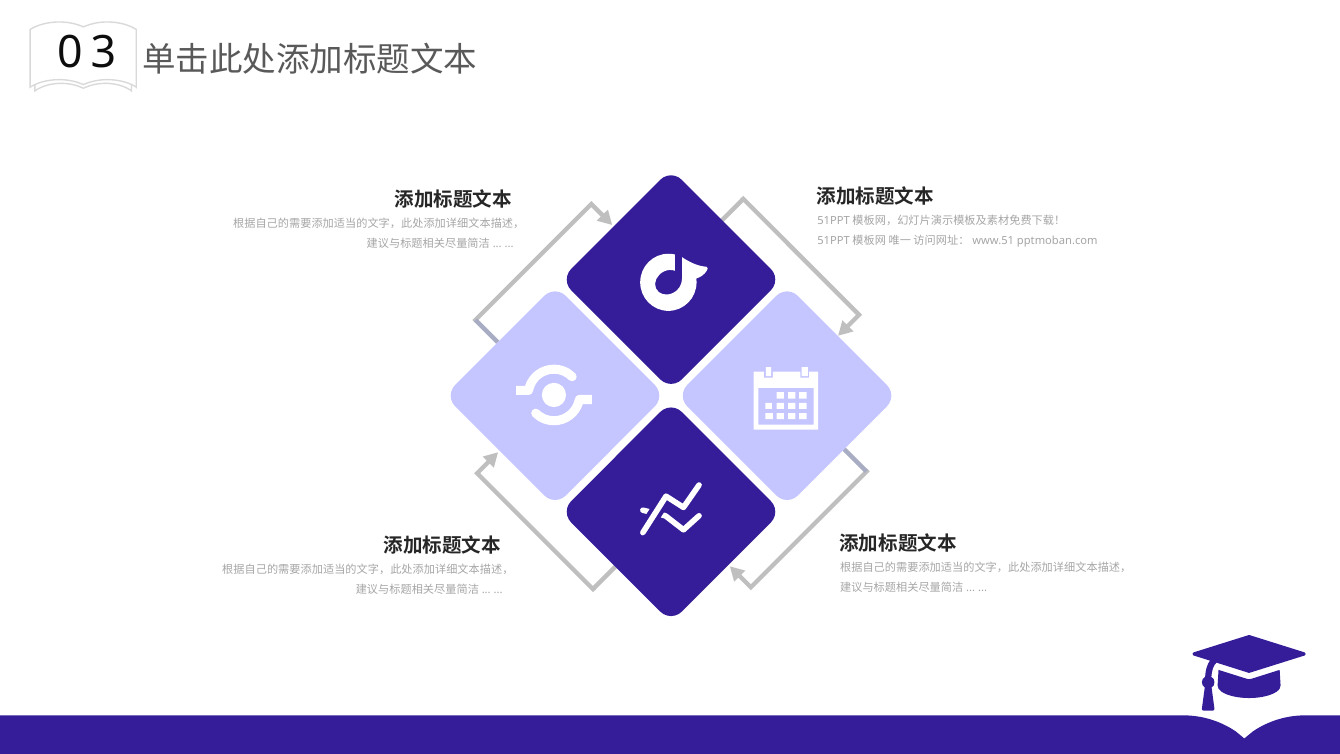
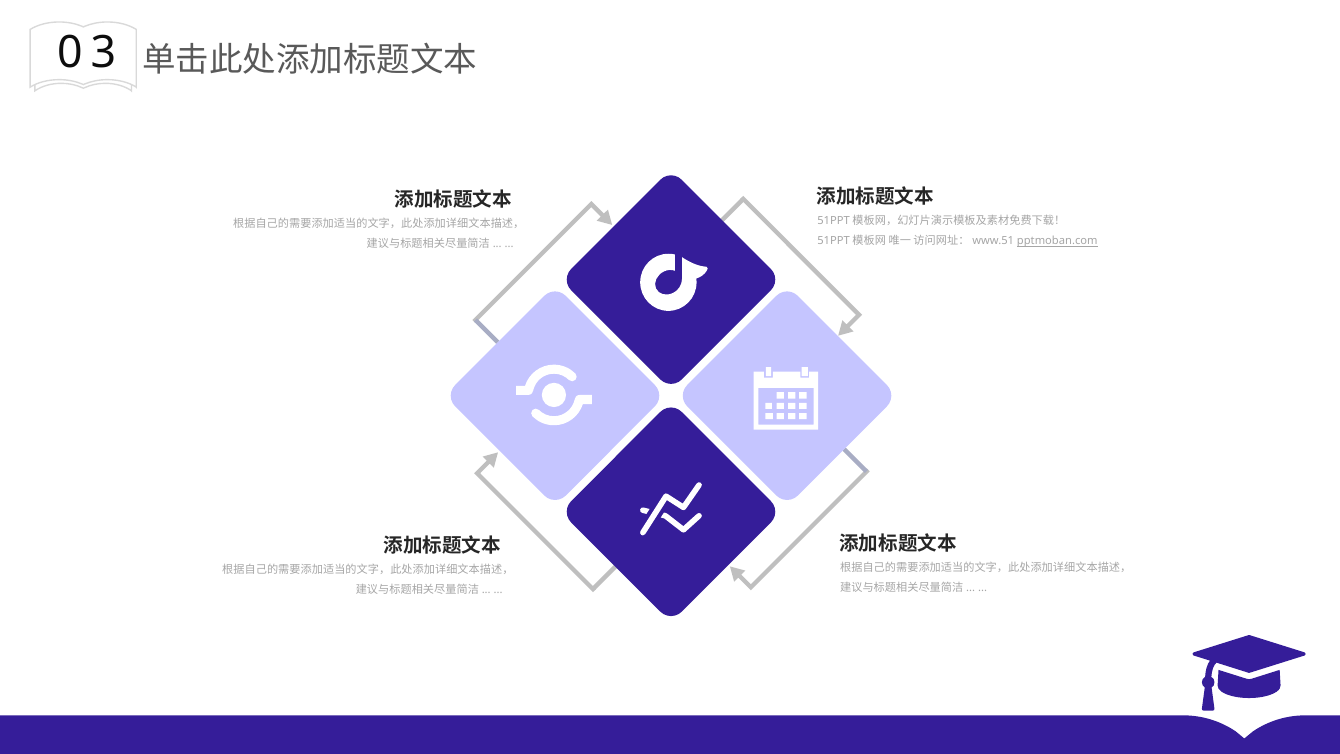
pptmoban.com underline: none -> present (1057, 241)
